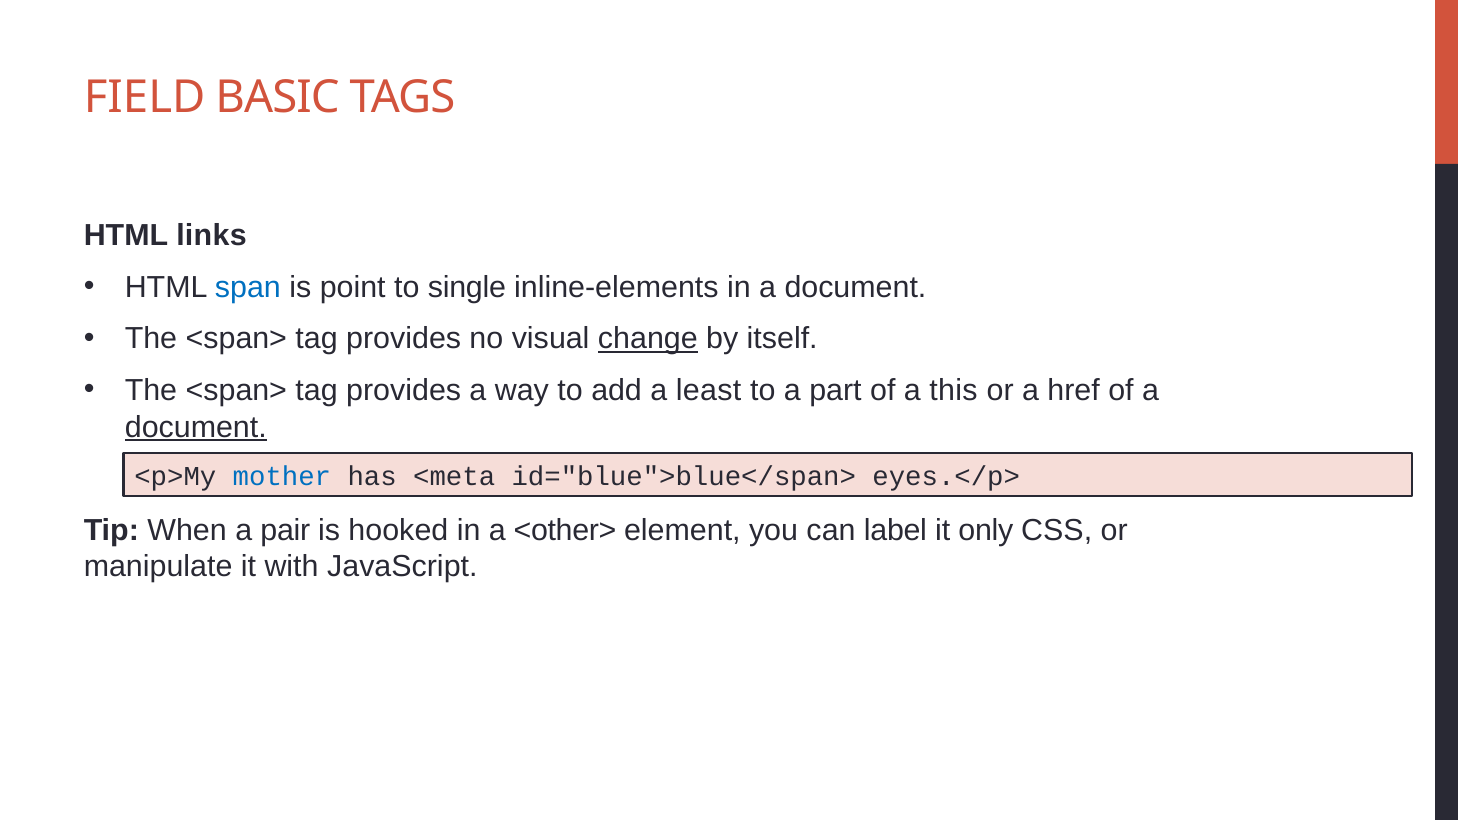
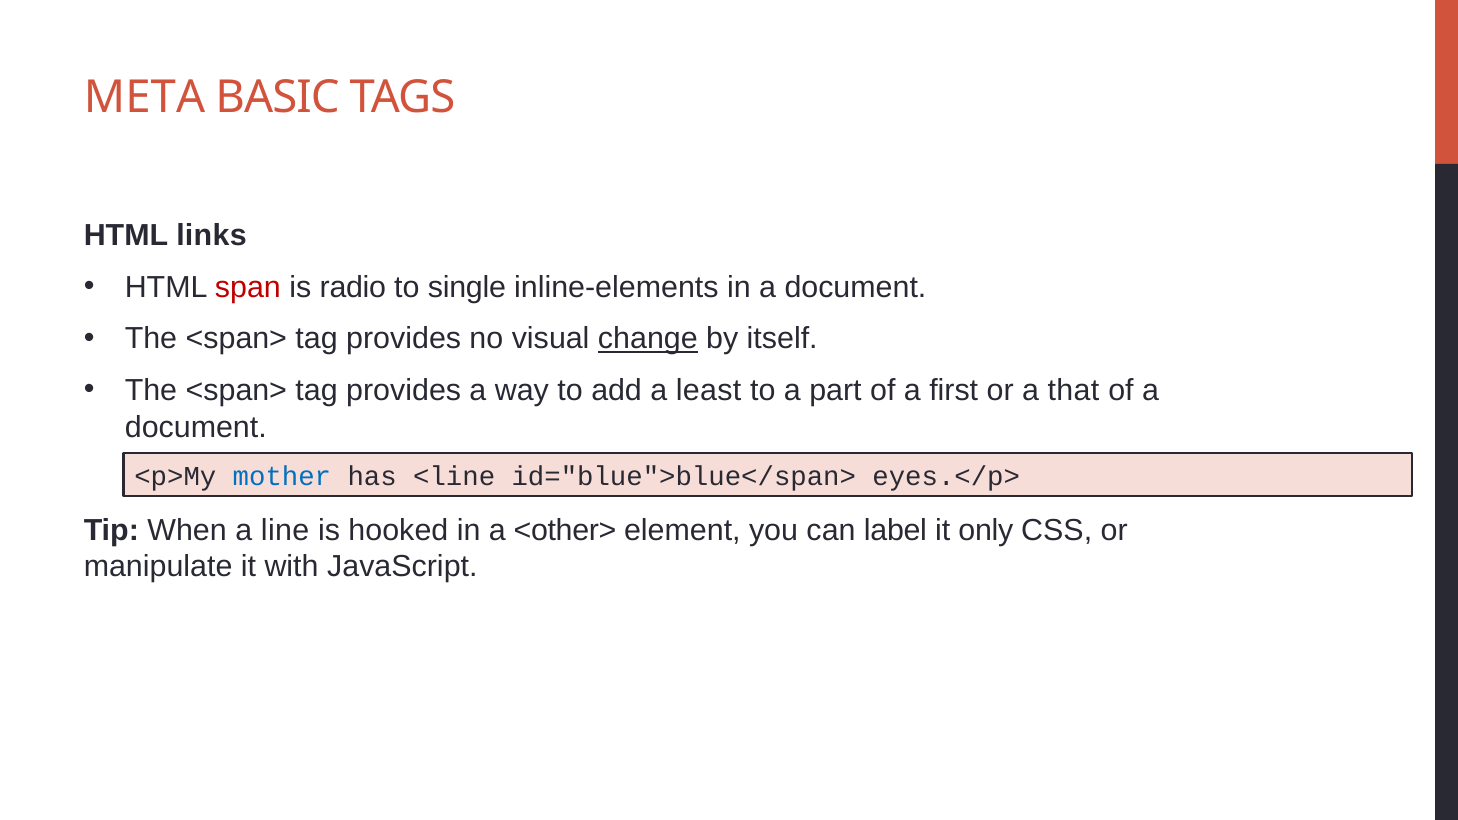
FIELD: FIELD -> META (145, 98)
span colour: blue -> red (248, 287)
point: point -> radio (353, 287)
this: this -> first (954, 391)
href: href -> that (1073, 391)
document underline: present -> none (196, 427)
<meta: <meta -> <line (454, 476)
pair: pair -> line (285, 530)
